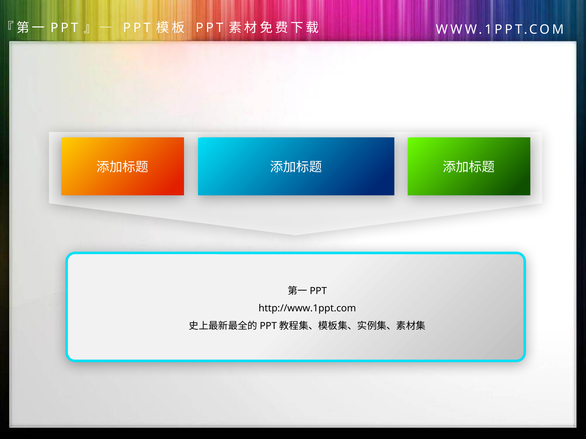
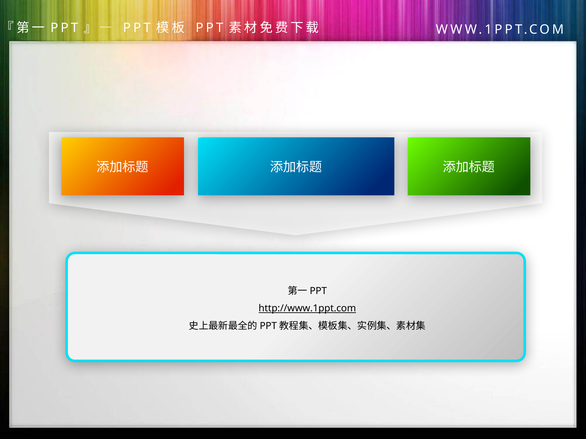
http://www.1ppt.com underline: none -> present (307, 309)
